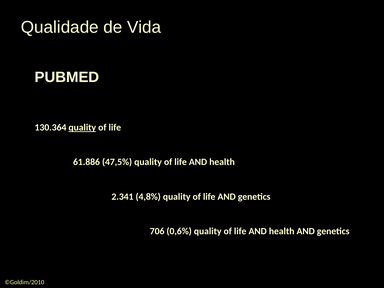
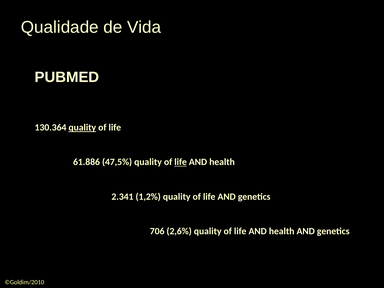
life underline: none -> present (181, 162)
4,8%: 4,8% -> 1,2% (148, 197)
0,6%: 0,6% -> 2,6% (179, 231)
